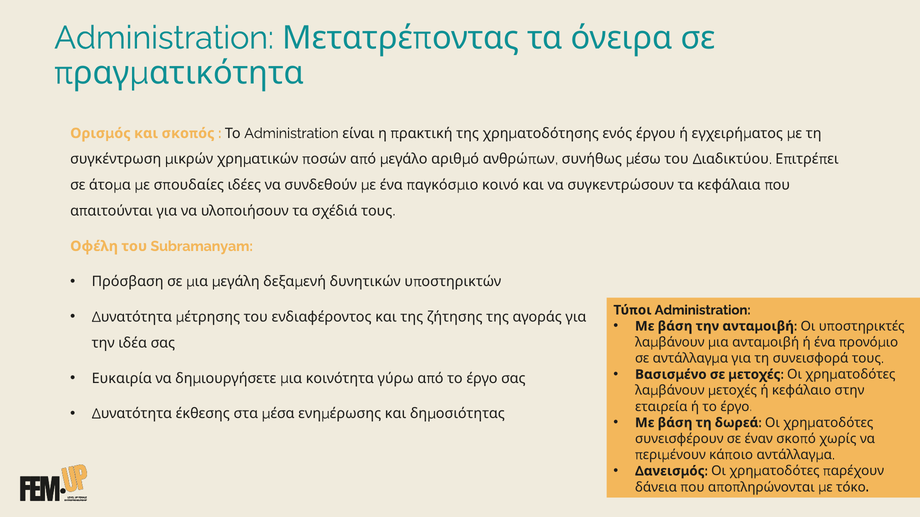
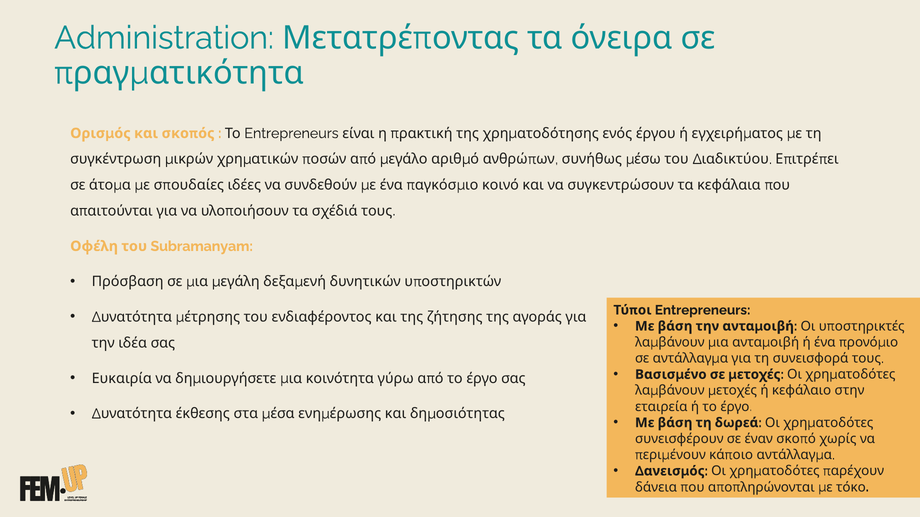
Administration: Administration -> Entrepreneurs (291, 133)
οι Administration: Administration -> Entrepreneurs (703, 310)
